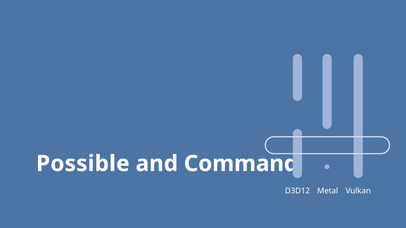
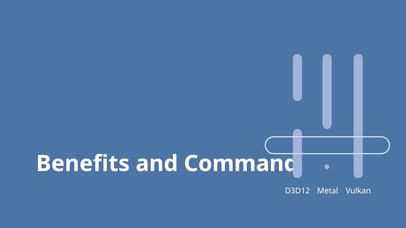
Possible: Possible -> Benefits (83, 164)
